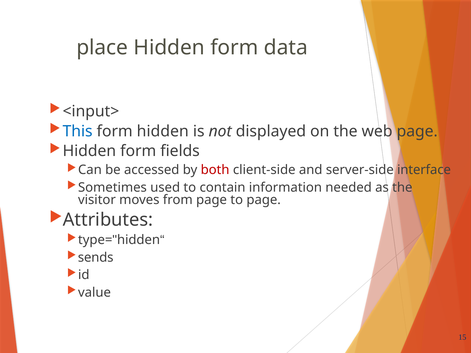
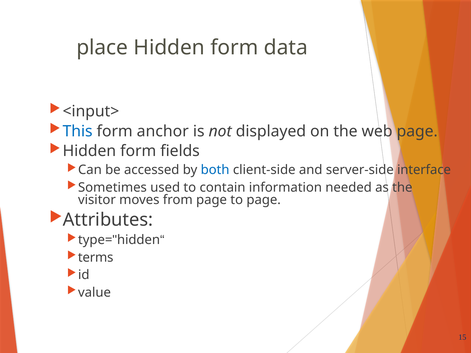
form hidden: hidden -> anchor (163, 131)
both colour: red -> blue (215, 170)
sends: sends -> terms (96, 258)
